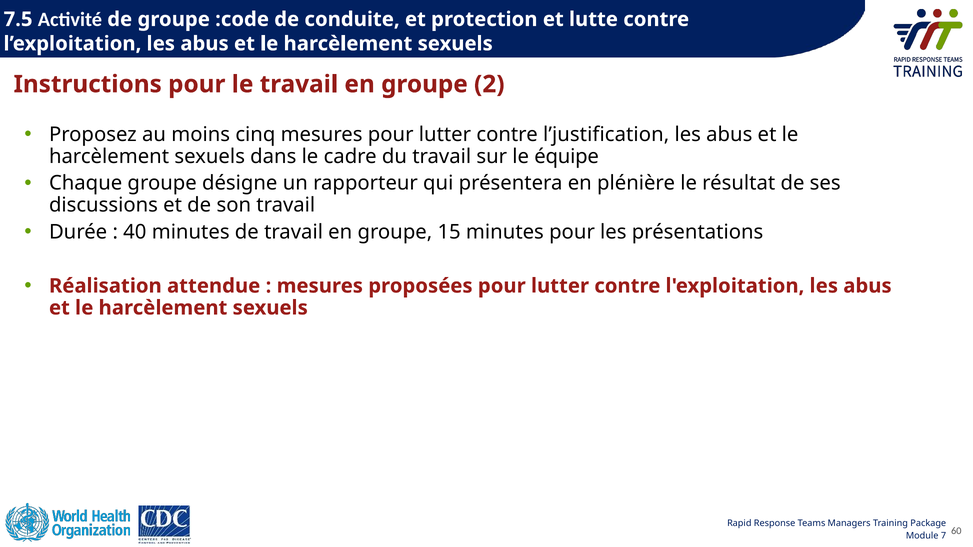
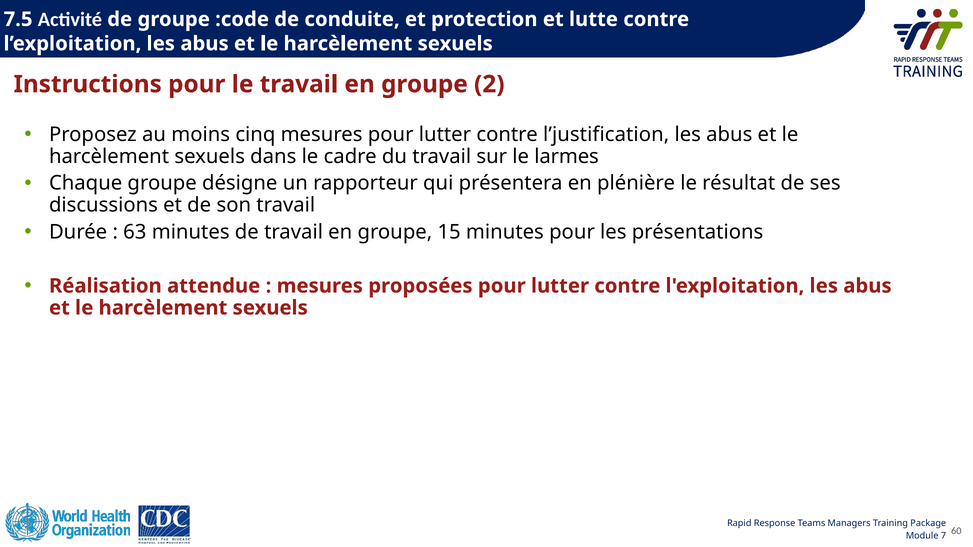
équipe: équipe -> larmes (567, 156)
40: 40 -> 63 (135, 232)
